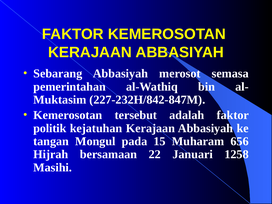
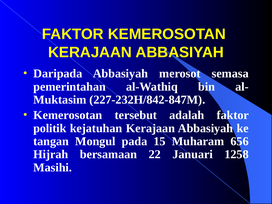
Sebarang: Sebarang -> Daripada (58, 74)
